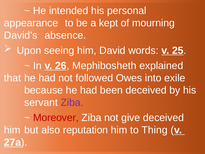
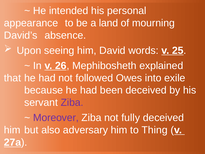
kept: kept -> land (108, 23)
Moreover colour: red -> purple (56, 118)
give: give -> fully (131, 118)
reputation: reputation -> adversary (85, 130)
